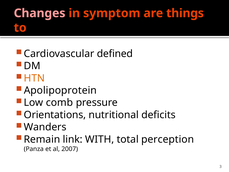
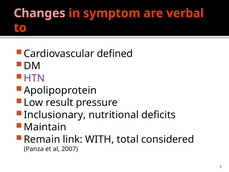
things: things -> verbal (185, 13)
HTN colour: orange -> purple (34, 78)
comb: comb -> result (59, 102)
Orientations: Orientations -> Inclusionary (55, 115)
Wanders: Wanders -> Maintain (45, 127)
perception: perception -> considered (168, 139)
